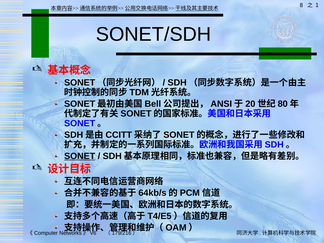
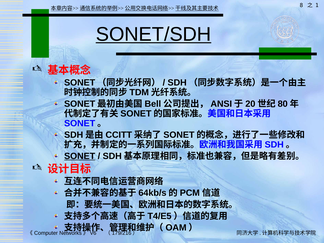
SONET/SDH underline: none -> present (154, 34)
